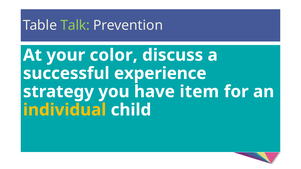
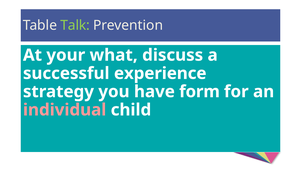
color: color -> what (114, 55)
item: item -> form (199, 92)
individual colour: yellow -> pink (65, 110)
